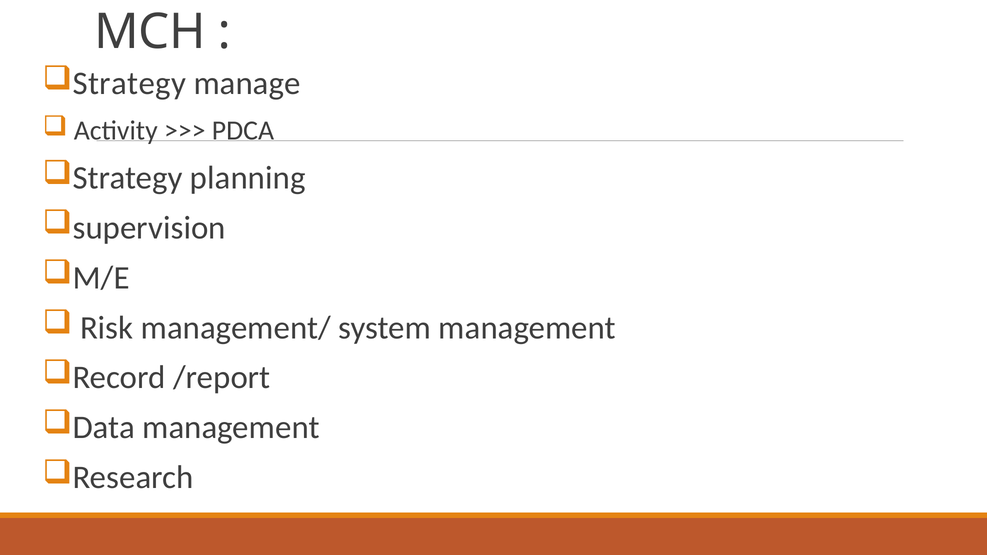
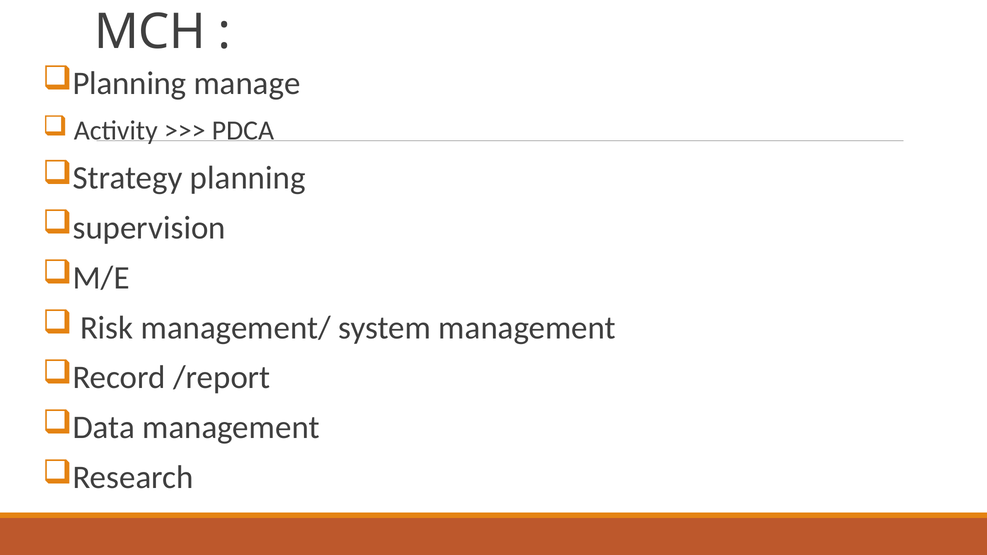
Strategy: Strategy -> Planning (130, 84)
